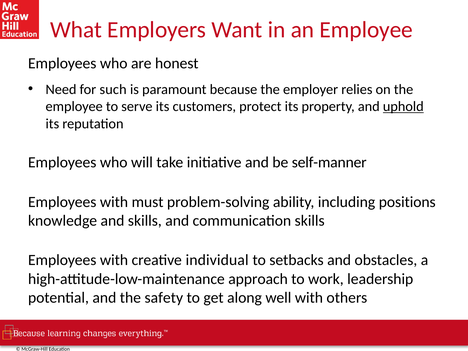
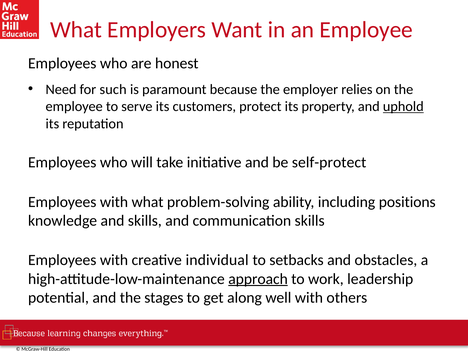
self-manner: self-manner -> self-protect (329, 162)
with must: must -> what (148, 202)
approach underline: none -> present (258, 279)
safety: safety -> stages (164, 298)
